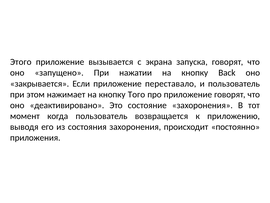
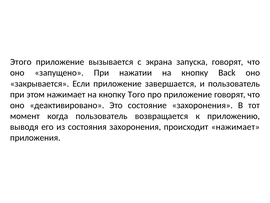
переставало: переставало -> завершается (171, 83)
происходит постоянно: постоянно -> нажимает (235, 127)
